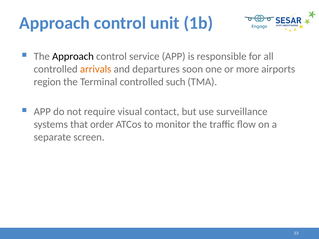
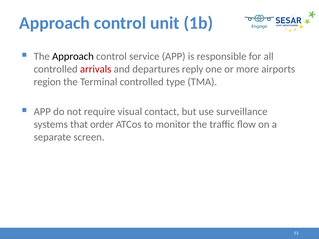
arrivals colour: orange -> red (96, 69)
soon: soon -> reply (193, 69)
such: such -> type (176, 82)
